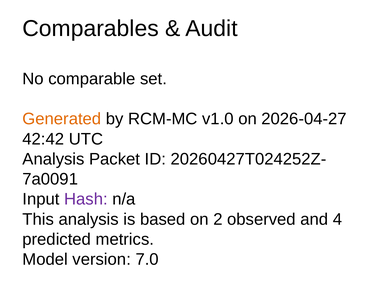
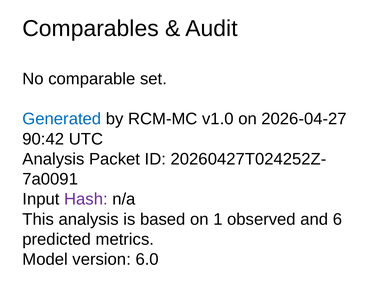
Generated colour: orange -> blue (62, 119)
42:42: 42:42 -> 90:42 (43, 139)
2: 2 -> 1 (218, 219)
4: 4 -> 6 (338, 219)
7.0: 7.0 -> 6.0 (147, 259)
